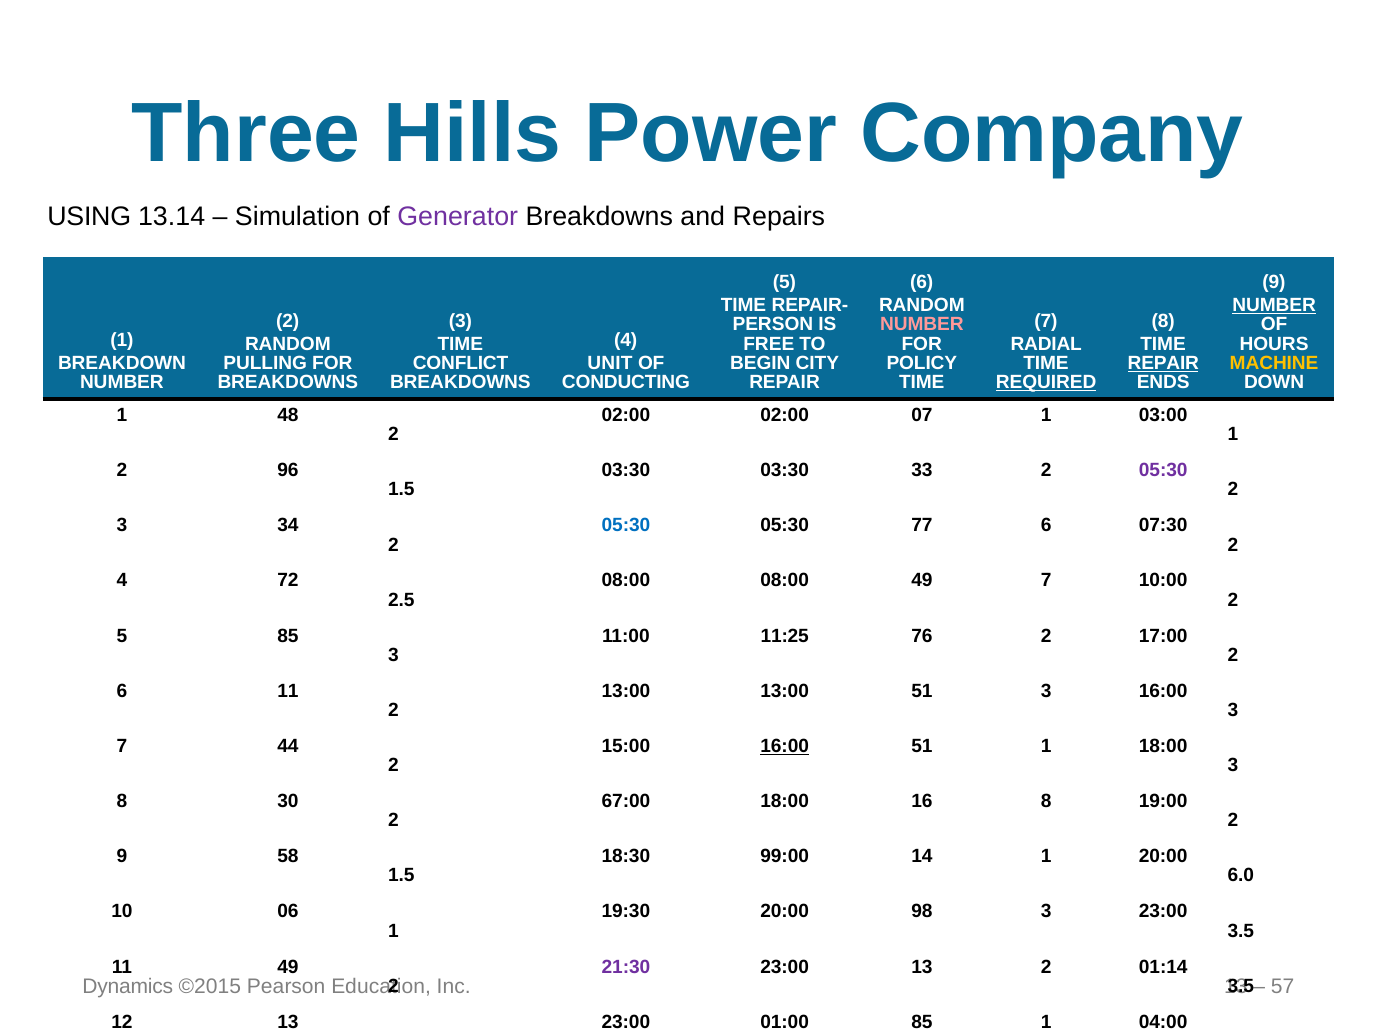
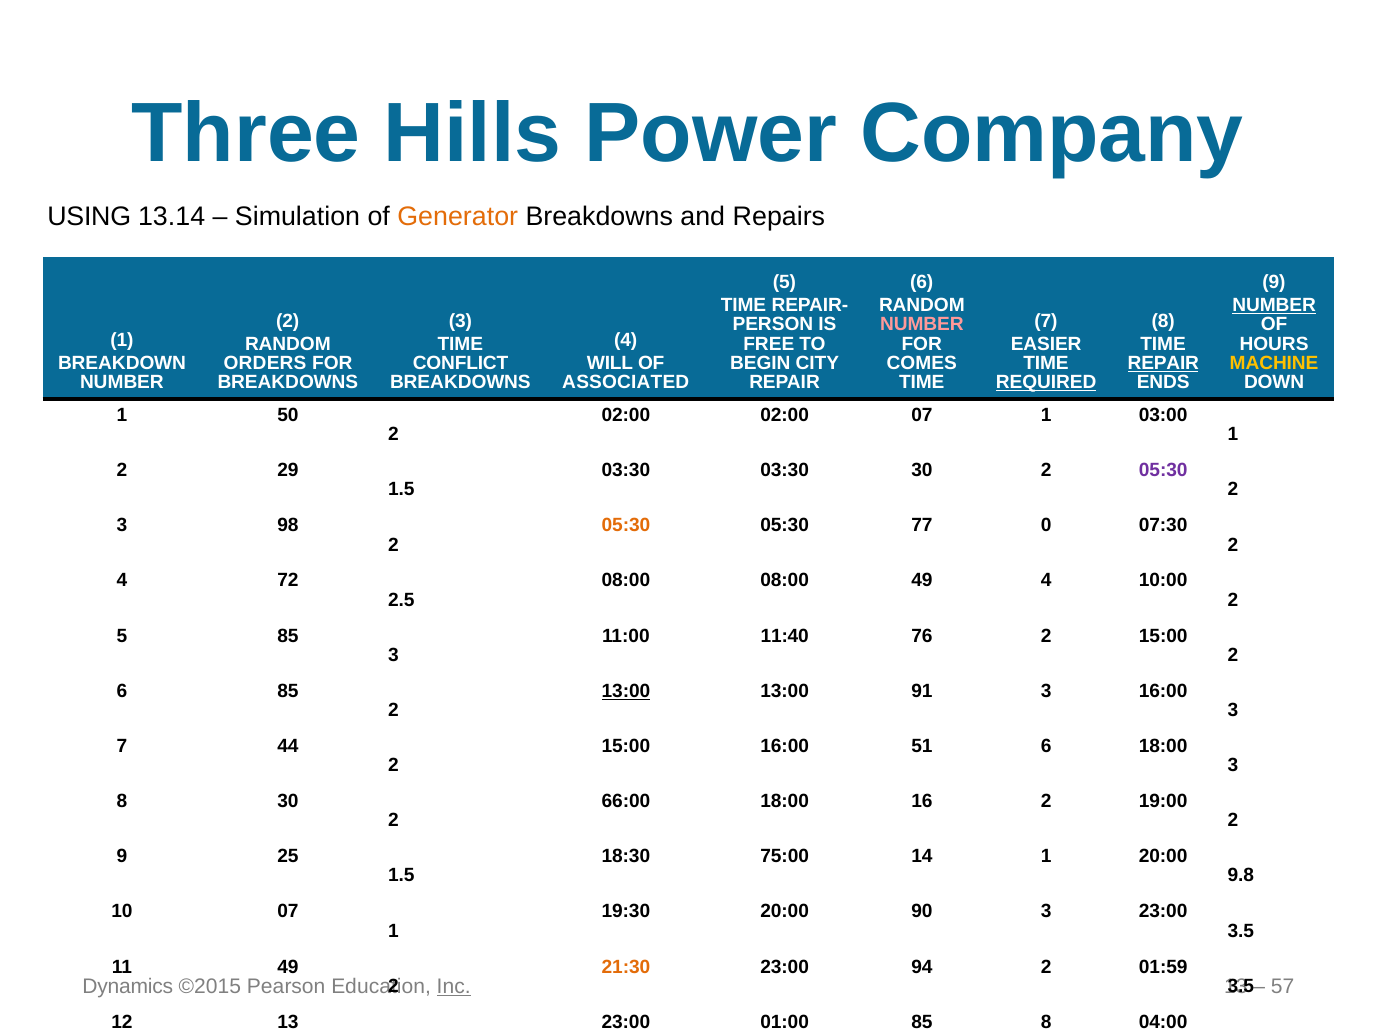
Generator colour: purple -> orange (458, 216)
RADIAL: RADIAL -> EASIER (1046, 344)
PULLING: PULLING -> ORDERS (265, 363)
UNIT: UNIT -> WILL (610, 363)
POLICY: POLICY -> COMES (922, 363)
CONDUCTING: CONDUCTING -> ASSOCIATED (626, 382)
48: 48 -> 50 (288, 415)
96: 96 -> 29 (288, 470)
03:30 33: 33 -> 30 (922, 470)
34: 34 -> 98 (288, 525)
05:30 colour: blue -> orange (626, 525)
77 6: 6 -> 0 (1046, 525)
49 7: 7 -> 4 (1046, 581)
11:25: 11:25 -> 11:40 (785, 636)
76 2 17:00: 17:00 -> 15:00 (1163, 636)
6 11: 11 -> 85 (288, 691)
13:00 underline: none -> present (626, 691)
13:00 51: 51 -> 91 (922, 691)
16:00 underline: present -> none (785, 746)
51 1: 1 -> 6 (1046, 746)
67:00: 67:00 -> 66:00 (626, 801)
16 8: 8 -> 2 (1046, 801)
58: 58 -> 25 (288, 856)
99:00: 99:00 -> 75:00 (785, 856)
6.0: 6.0 -> 9.8 (1241, 875)
10 06: 06 -> 07 (288, 911)
98: 98 -> 90 (922, 911)
21:30 colour: purple -> orange (626, 966)
23:00 13: 13 -> 94 (922, 966)
01:14: 01:14 -> 01:59 (1163, 966)
Inc underline: none -> present (454, 986)
85 1: 1 -> 8 (1046, 1022)
